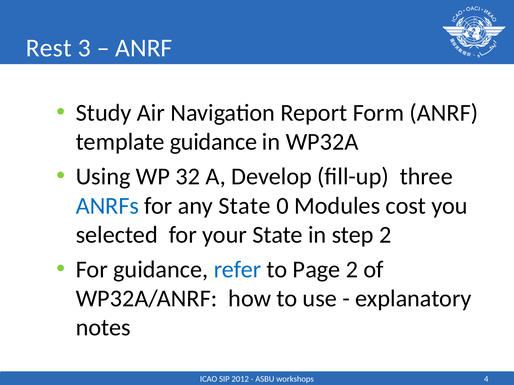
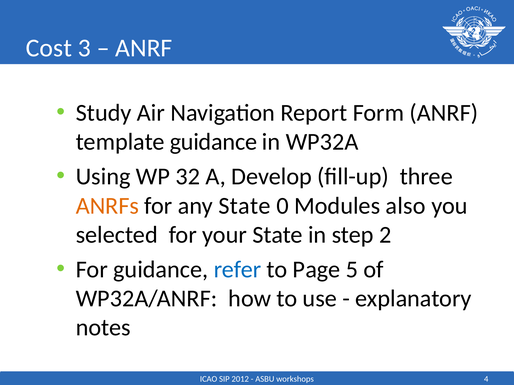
Rest: Rest -> Cost (49, 48)
ANRFs colour: blue -> orange (107, 206)
cost: cost -> also (406, 206)
Page 2: 2 -> 5 (352, 270)
